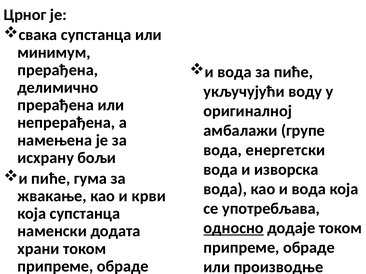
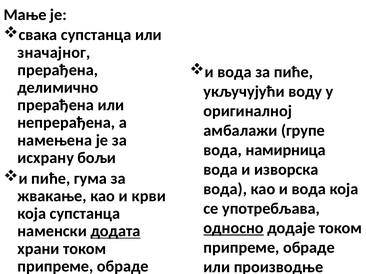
Црног: Црног -> Мање (25, 15)
минимум: минимум -> значајног (54, 52)
енергетски: енергетски -> намирница (286, 150)
додата underline: none -> present (115, 232)
